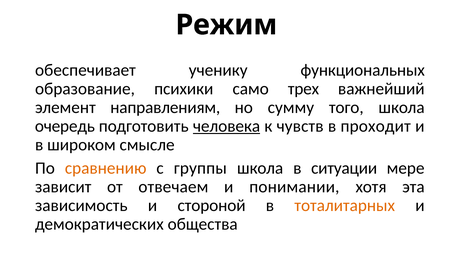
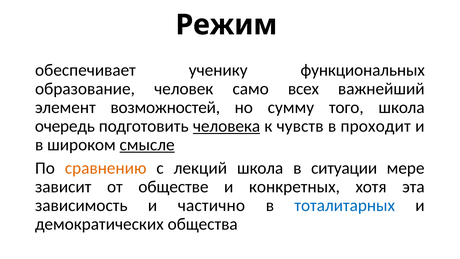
психики: психики -> человек (184, 89)
трех: трех -> всех (303, 89)
направлениям: направлениям -> возможностей (165, 107)
смысле underline: none -> present (147, 145)
группы: группы -> лекций (200, 168)
отвечаем: отвечаем -> обществе (173, 187)
понимании: понимании -> конкретных (294, 187)
стороной: стороной -> частично (211, 205)
тоталитарных colour: orange -> blue (345, 205)
